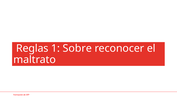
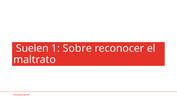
Reglas: Reglas -> Suelen (32, 49)
